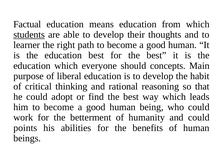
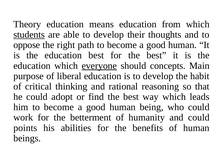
Factual: Factual -> Theory (27, 24)
learner: learner -> oppose (27, 45)
everyone underline: none -> present (99, 66)
